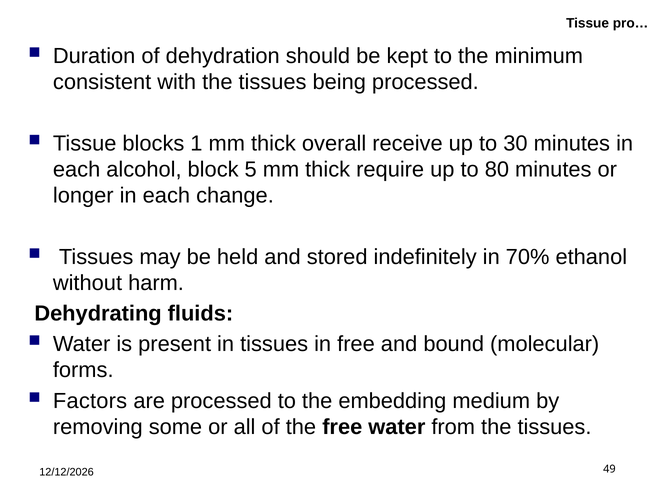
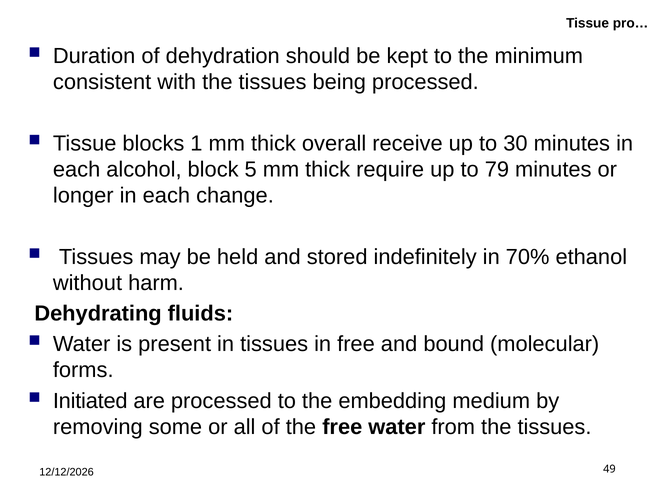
80: 80 -> 79 (497, 170)
Factors: Factors -> Initiated (90, 401)
